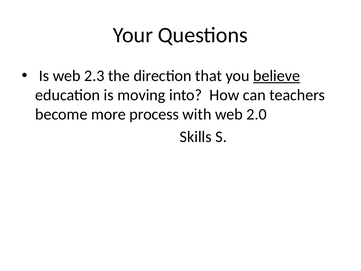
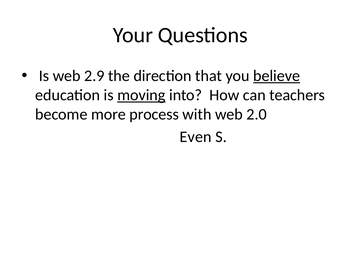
2.3: 2.3 -> 2.9 (94, 76)
moving underline: none -> present (141, 95)
Skills: Skills -> Even (196, 137)
